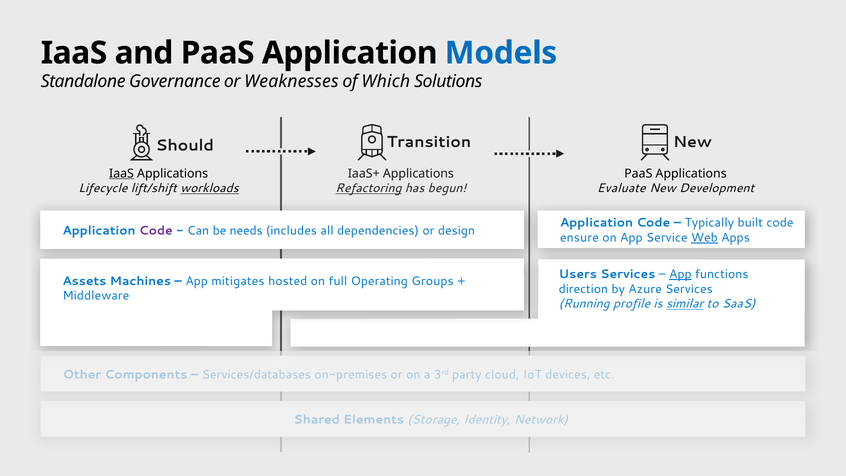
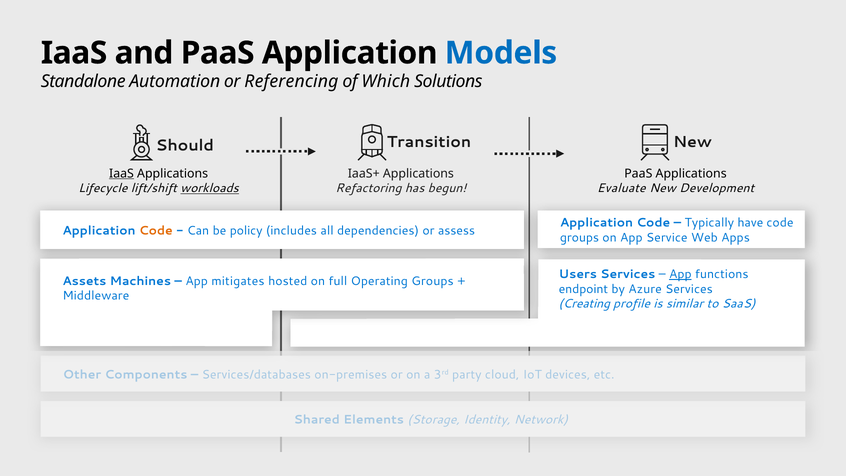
Governance: Governance -> Automation (175, 82)
Weaknesses: Weaknesses -> Referencing (291, 82)
Refactoring underline: present -> none (368, 188)
built: built -> have (750, 223)
Code colour: purple -> orange (156, 231)
needs: needs -> policy (246, 231)
design: design -> assess (457, 231)
ensure: ensure -> groups (579, 238)
Web underline: present -> none (704, 238)
direction: direction -> endpoint (583, 289)
Running: Running -> Creating (584, 304)
similar underline: present -> none (685, 304)
